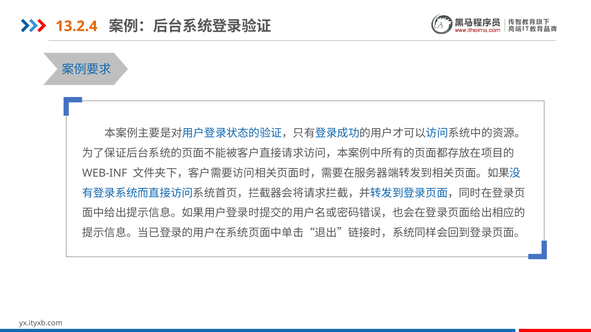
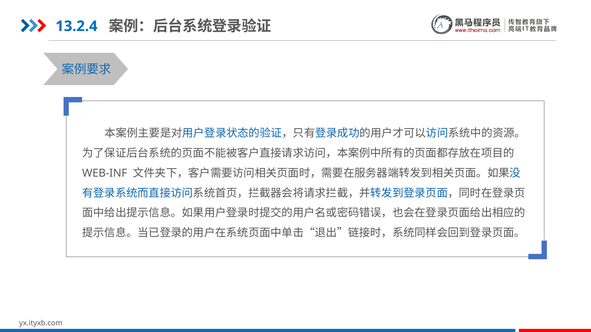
13.2.4 colour: orange -> blue (76, 26)
